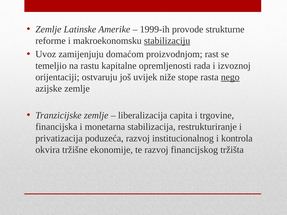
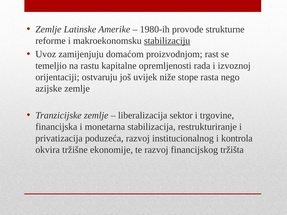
1999-ih: 1999-ih -> 1980-ih (155, 29)
nego underline: present -> none (230, 77)
capita: capita -> sektor (181, 115)
